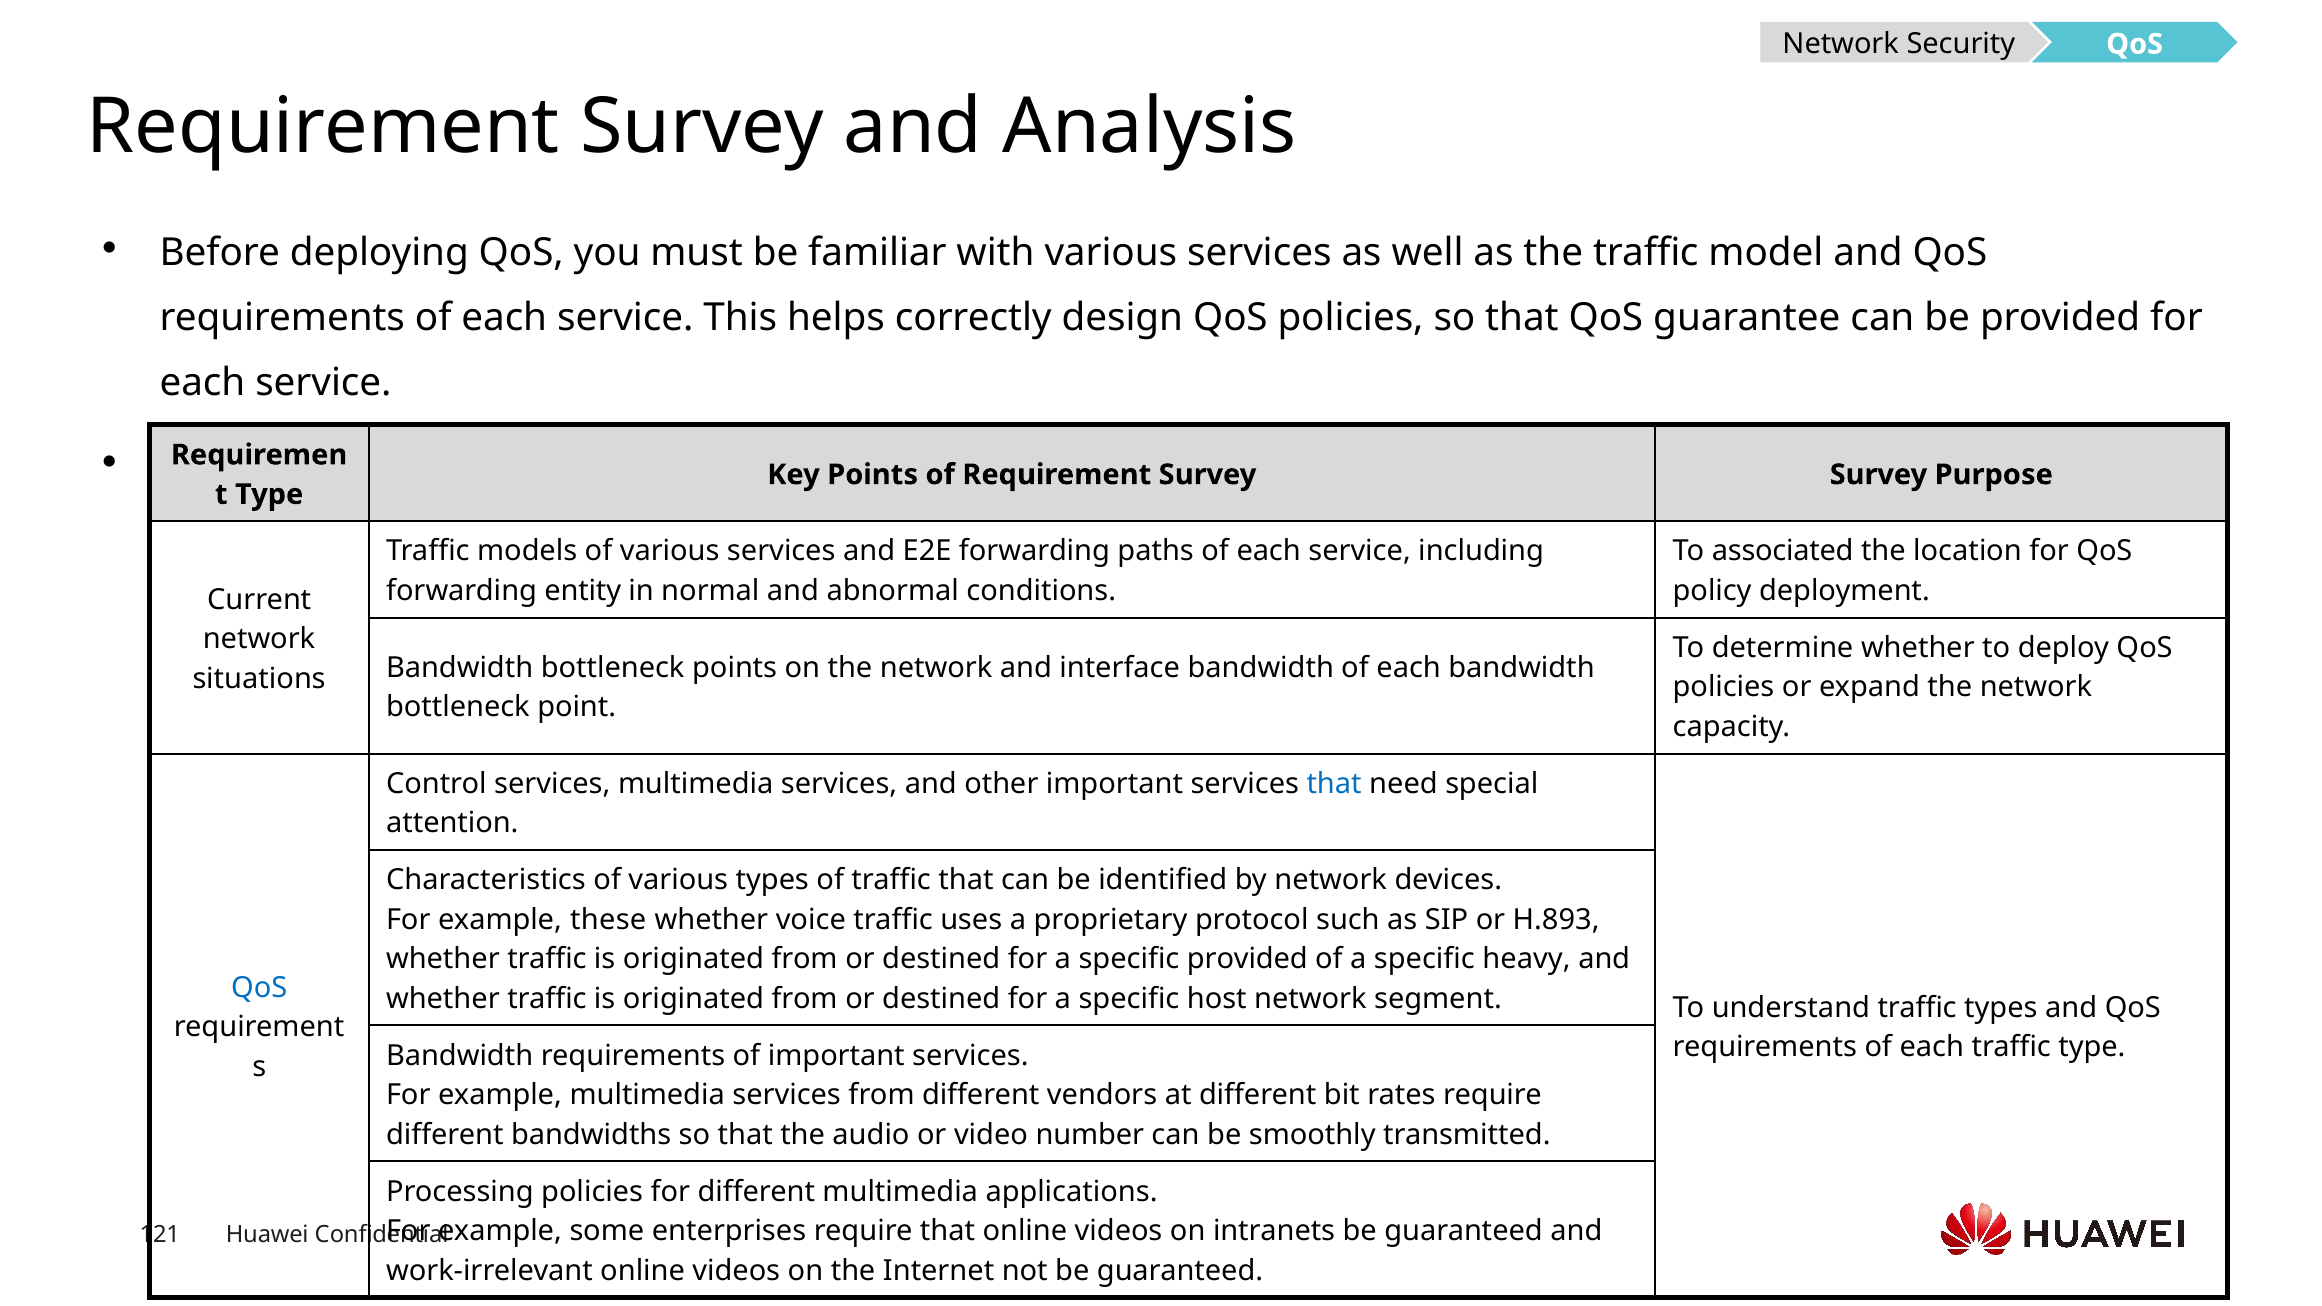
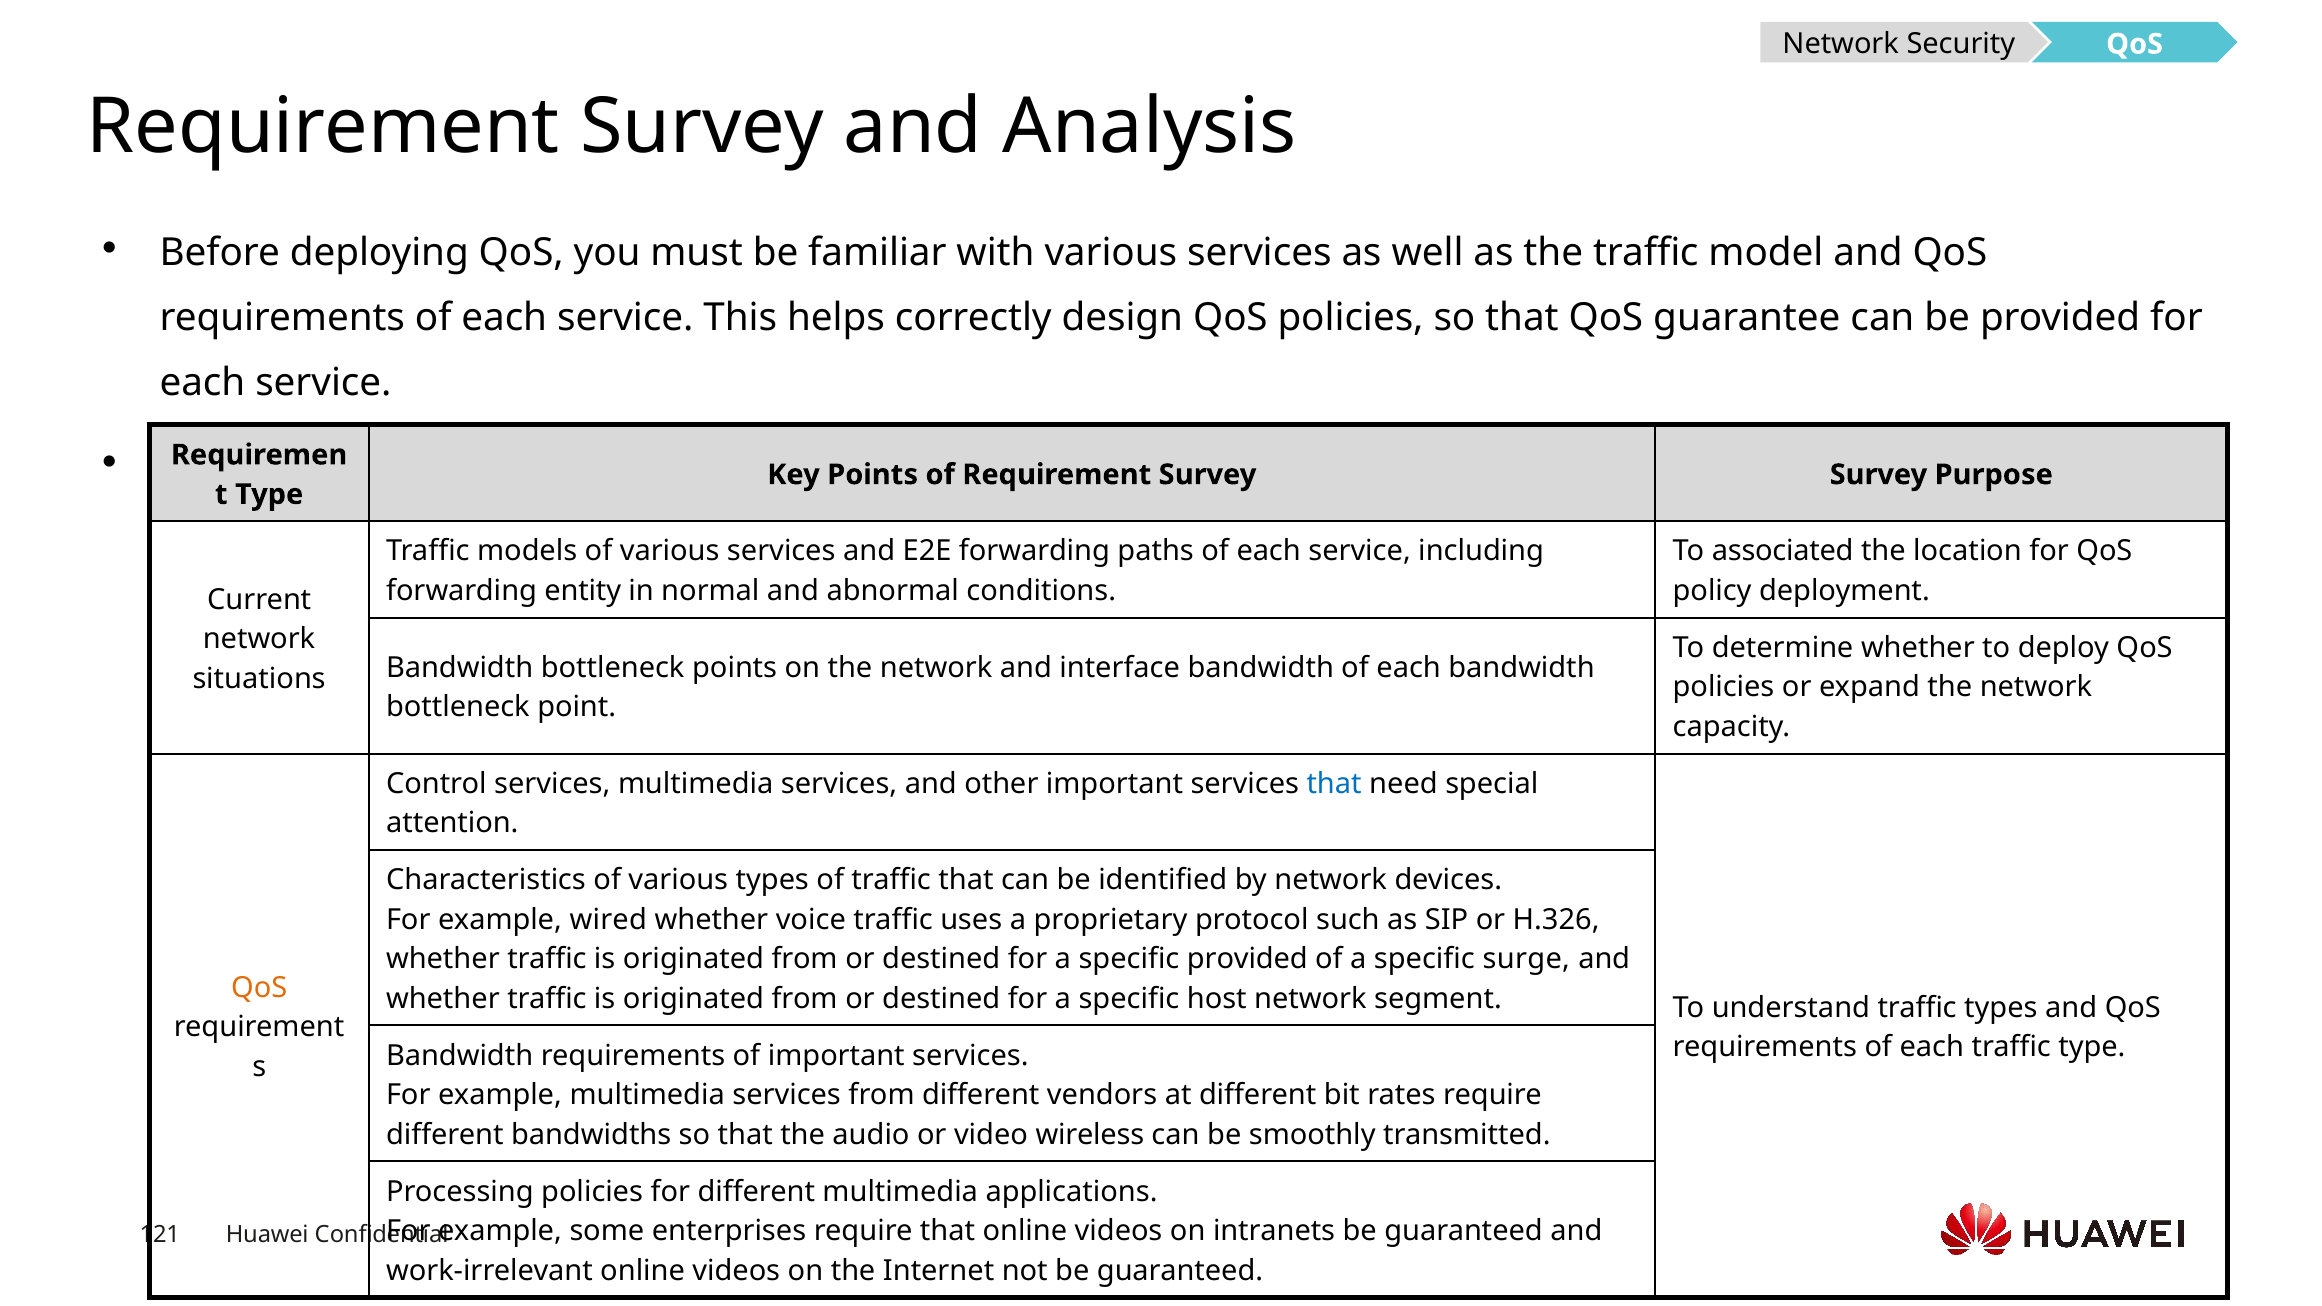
these: these -> wired (608, 920)
H.893: H.893 -> H.326 (1556, 920)
heavy: heavy -> surge (1526, 959)
QoS colour: blue -> orange (259, 988)
number: number -> wireless (1090, 1135)
